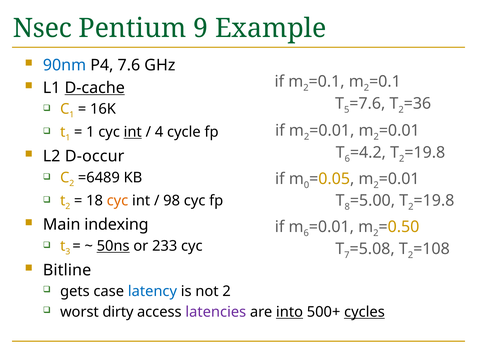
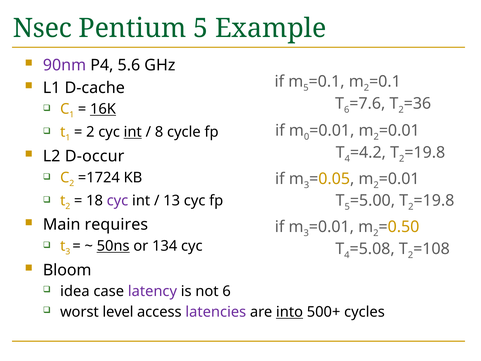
Pentium 9: 9 -> 5 (201, 28)
90nm colour: blue -> purple (64, 65)
7.6: 7.6 -> 5.6 (129, 65)
2: 2 -> 5 (306, 88)
D-cache underline: present -> none (95, 88)
5: 5 -> 6 (347, 110)
16K underline: none -> present (103, 109)
2: 2 -> 0 (307, 137)
1: 1 -> 2 (90, 132)
4: 4 -> 8 (159, 132)
6: 6 -> 4 (347, 159)
=6489: =6489 -> =1724 (99, 177)
0: 0 -> 3 (307, 185)
8: 8 -> 5 (347, 207)
cyc colour: orange -> purple (117, 200)
98: 98 -> 13 (172, 200)
indexing: indexing -> requires (116, 225)
6: 6 -> 3 (306, 233)
233: 233 -> 134 (165, 246)
7: 7 -> 4 (347, 255)
Bitline: Bitline -> Bloom (67, 270)
gets: gets -> idea (75, 291)
latency colour: blue -> purple (152, 291)
not 2: 2 -> 6 (227, 291)
dirty: dirty -> level (118, 312)
cycles underline: present -> none (364, 312)
